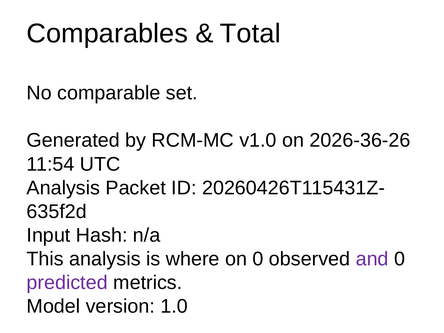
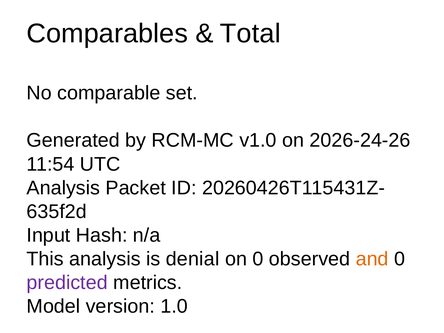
2026-36-26: 2026-36-26 -> 2026-24-26 (360, 140)
where: where -> denial (193, 259)
and colour: purple -> orange (372, 259)
